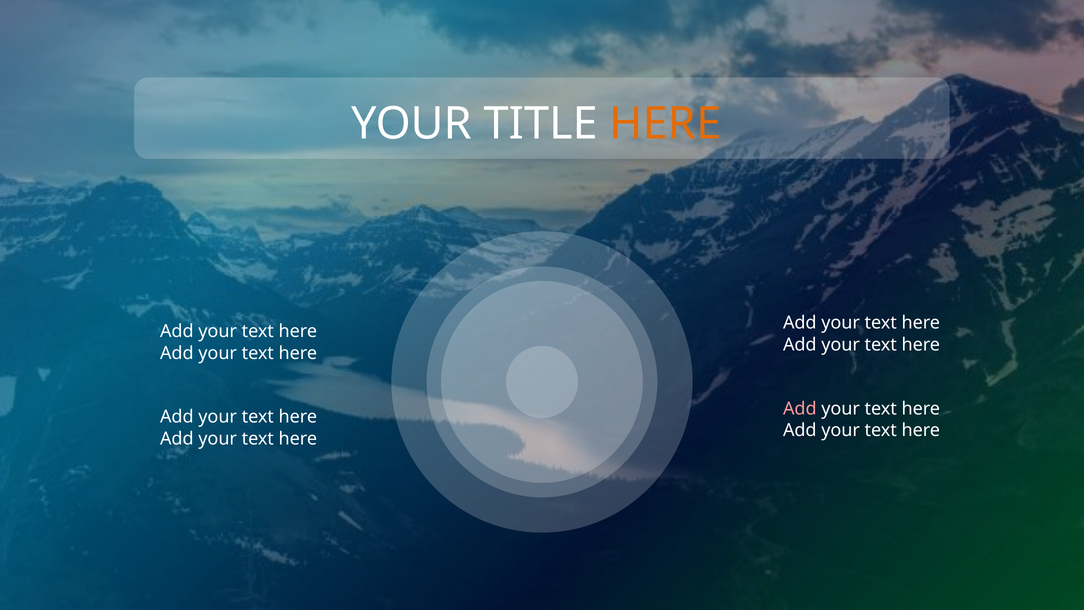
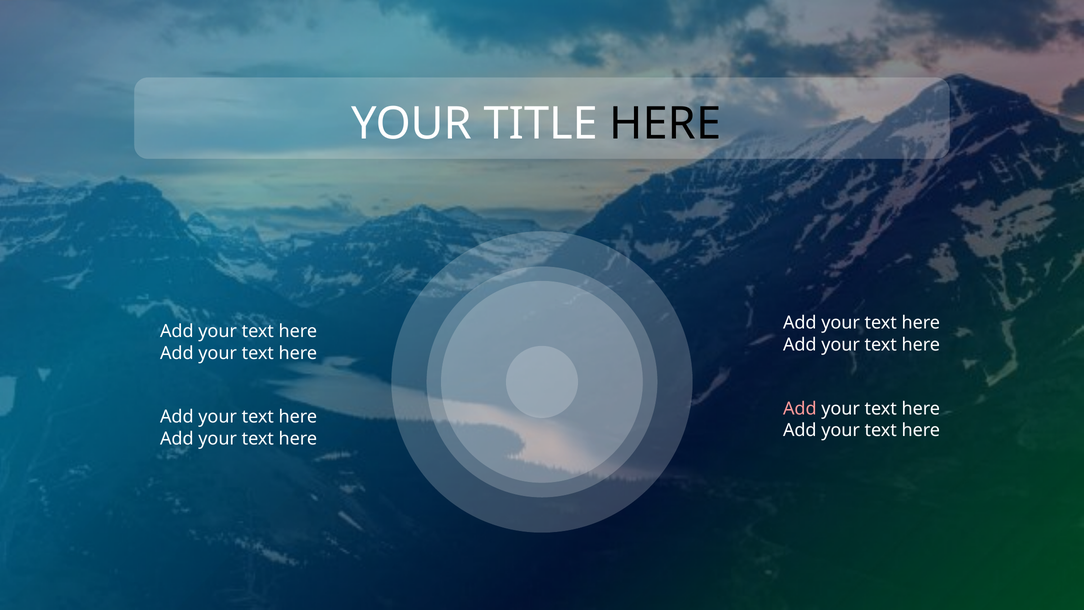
HERE colour: orange -> black (665, 124)
